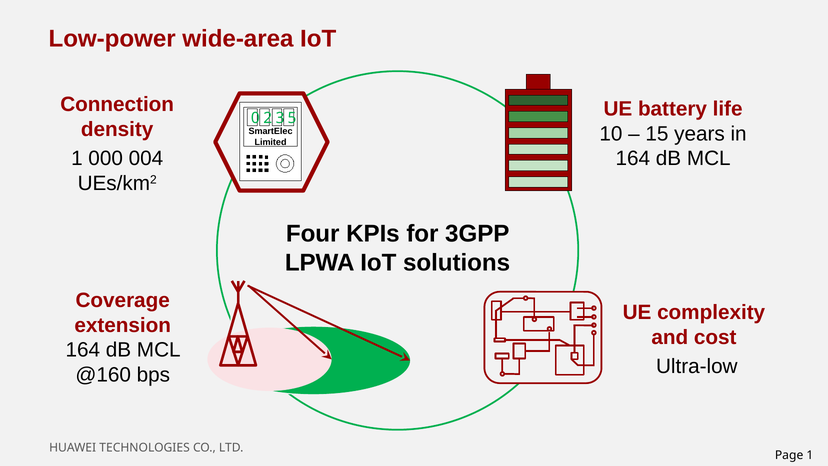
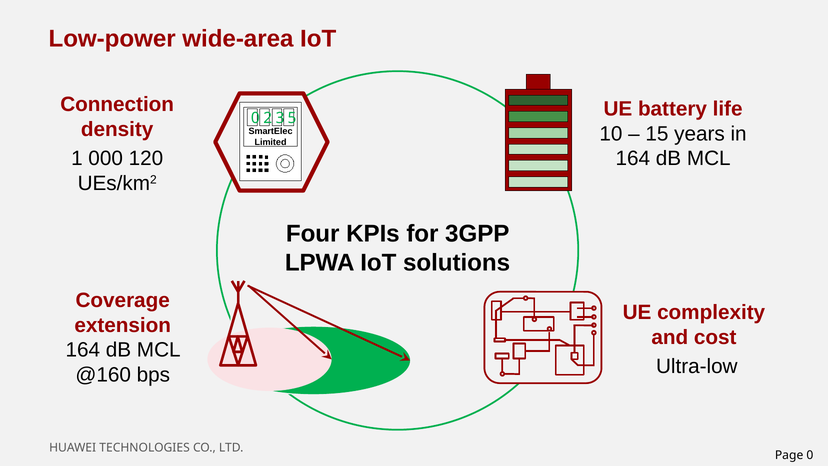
004: 004 -> 120 (146, 158)
1: 1 -> 0 (810, 455)
